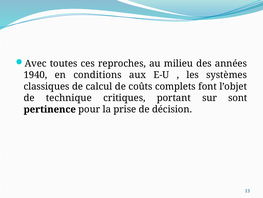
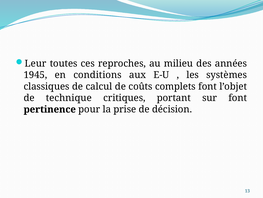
Avec: Avec -> Leur (36, 63)
1940: 1940 -> 1945 (35, 75)
sur sont: sont -> font (238, 98)
